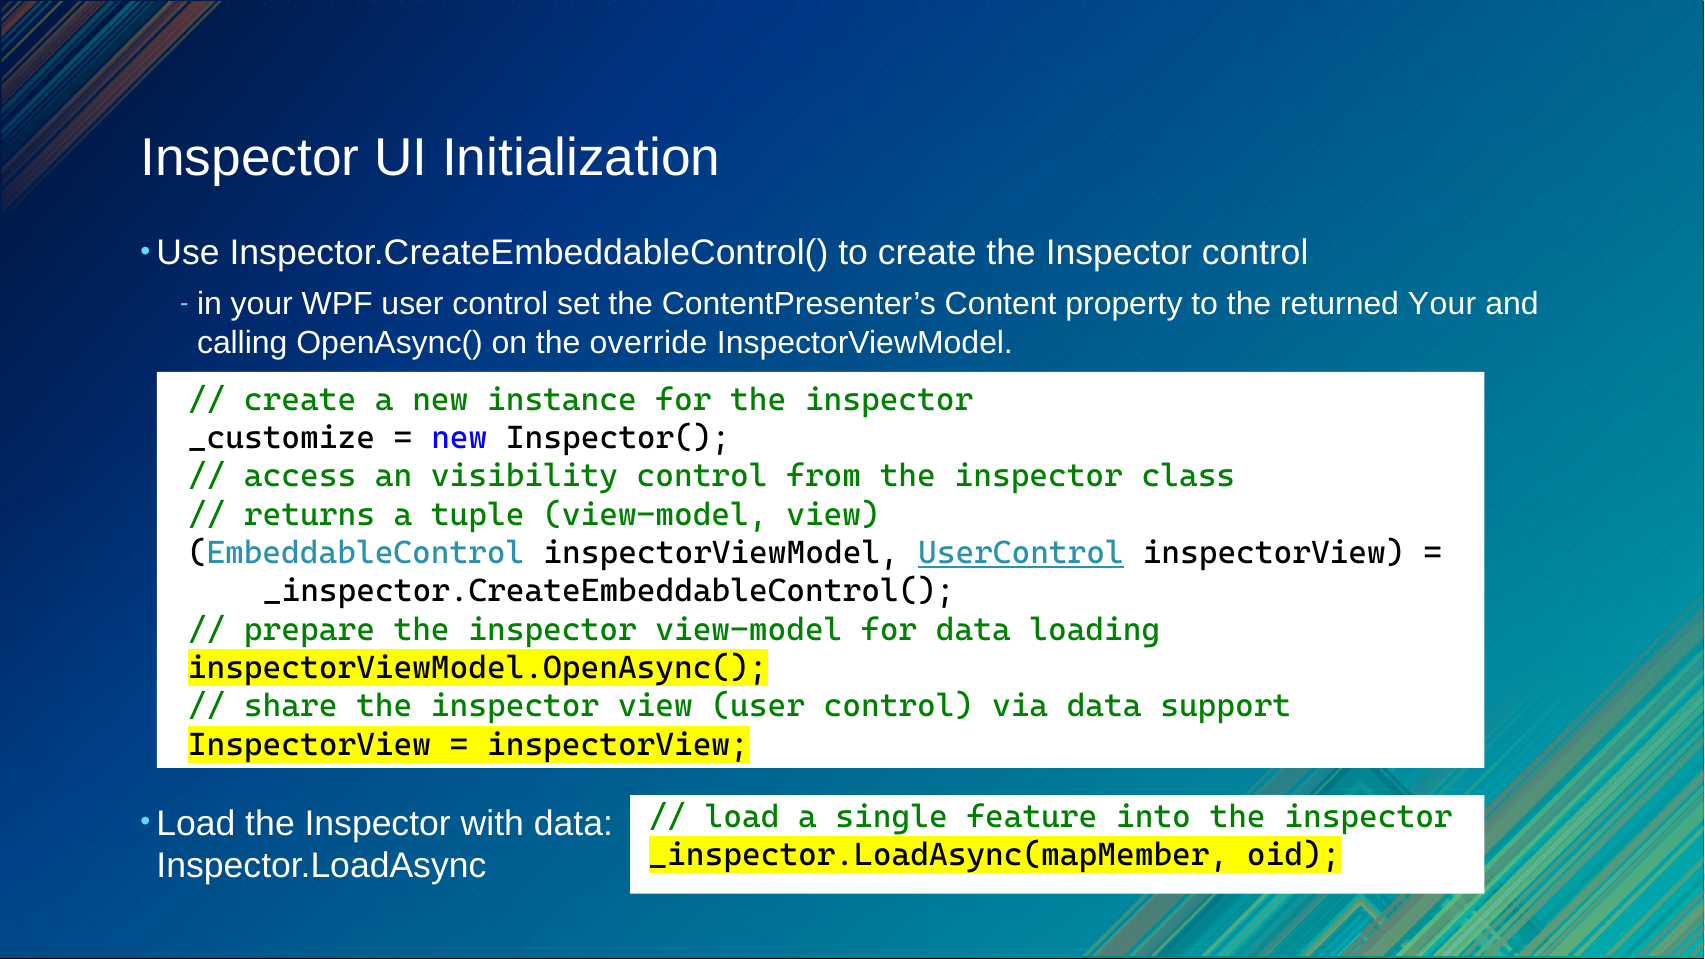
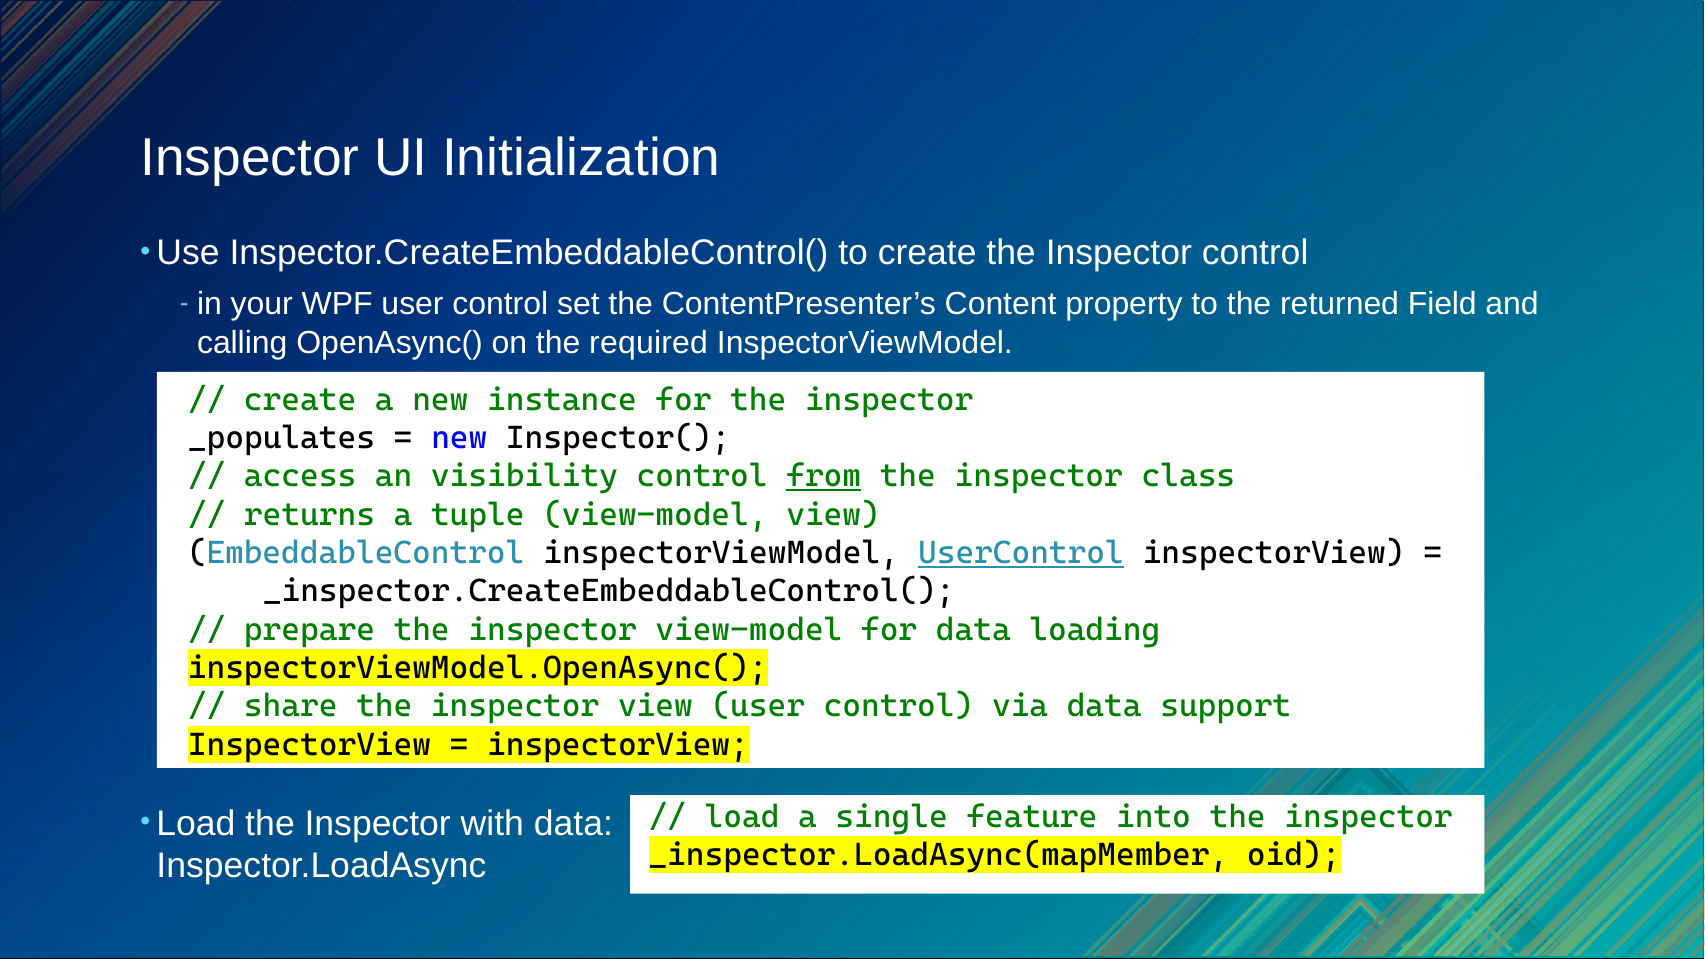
returned Your: Your -> Field (1442, 304)
override: override -> required (649, 343)
_customize: _customize -> _populates (281, 438)
from underline: none -> present (824, 476)
